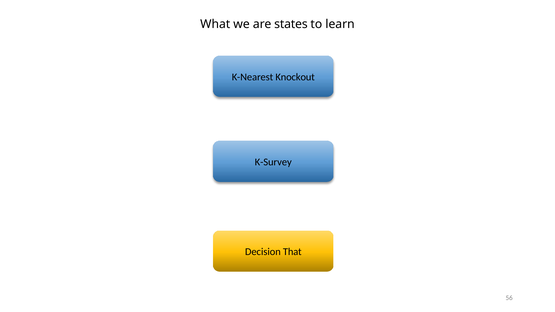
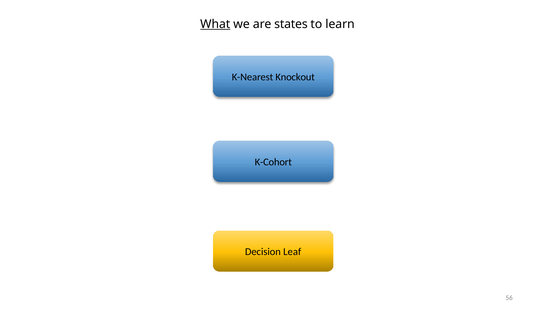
What underline: none -> present (215, 24)
K-Survey: K-Survey -> K-Cohort (273, 162)
That: That -> Leaf (292, 252)
